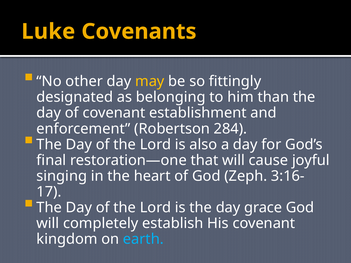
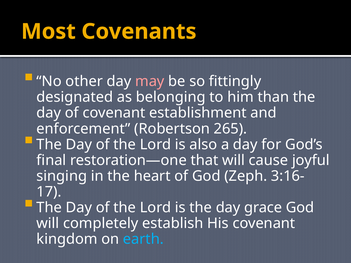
Luke: Luke -> Most (48, 32)
may colour: yellow -> pink (150, 81)
284: 284 -> 265 (230, 129)
